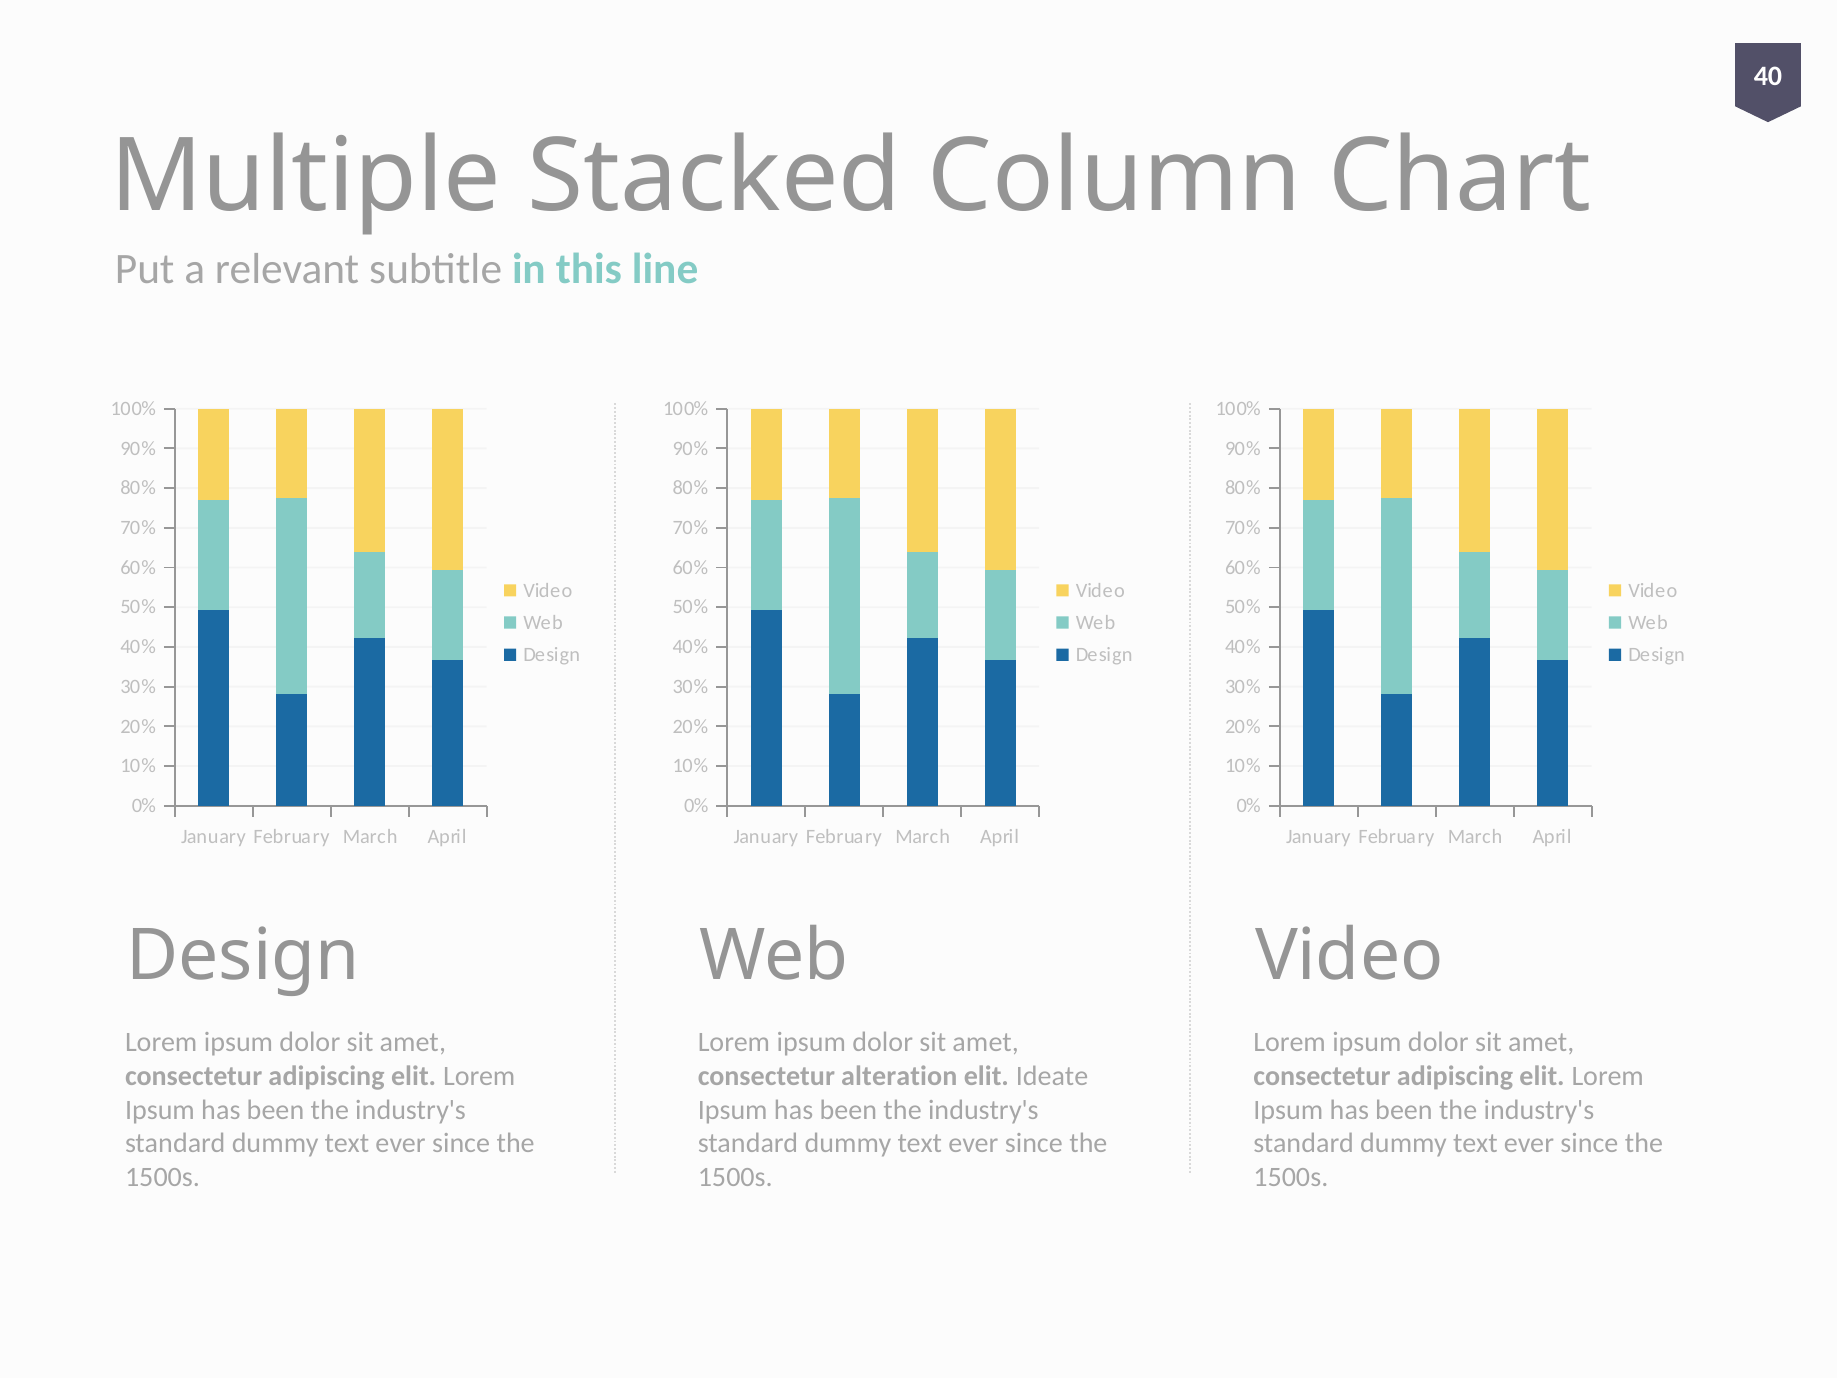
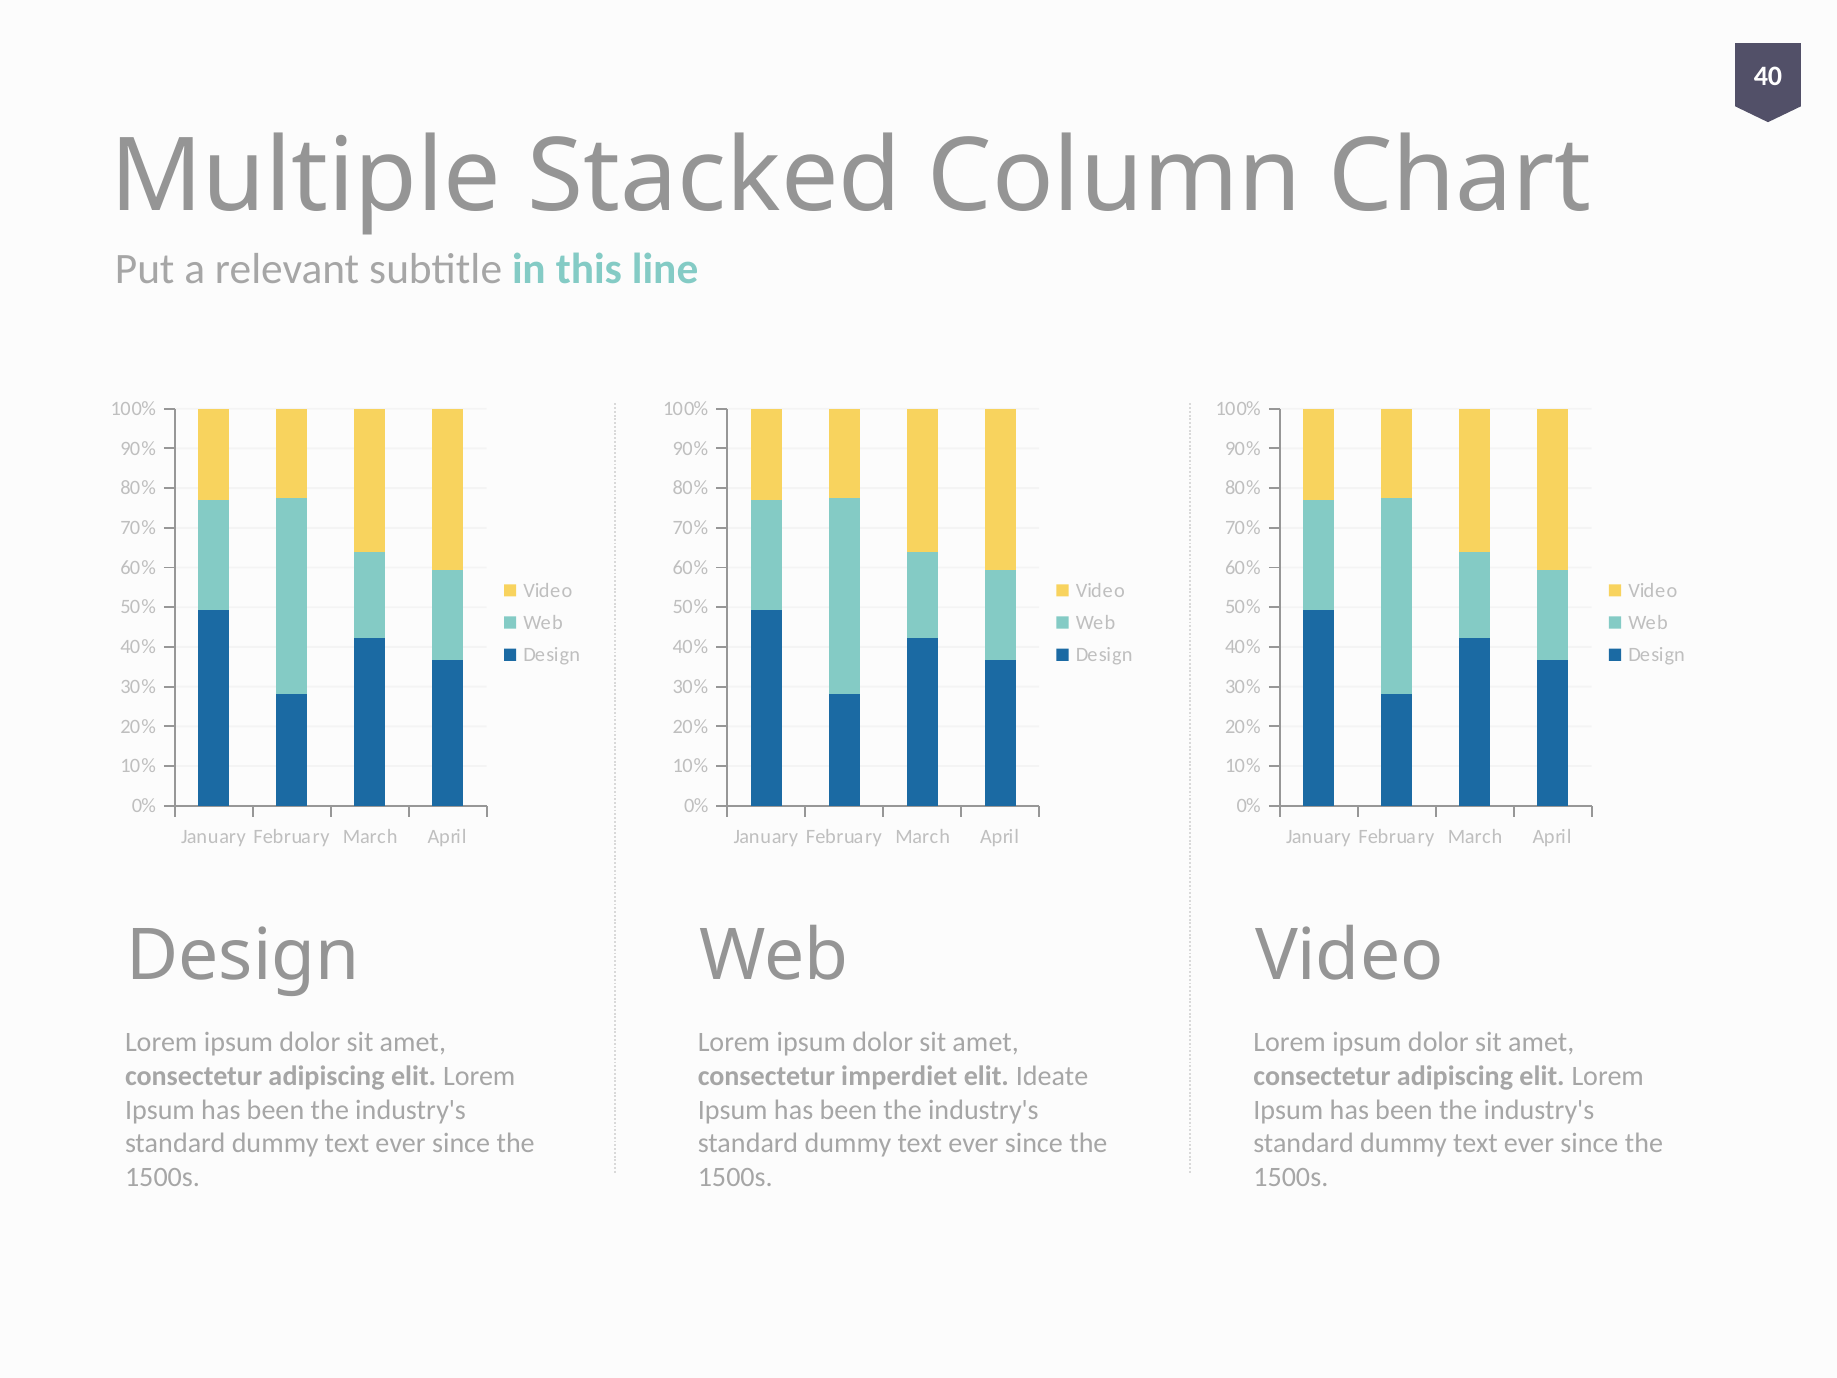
alteration: alteration -> imperdiet (899, 1076)
